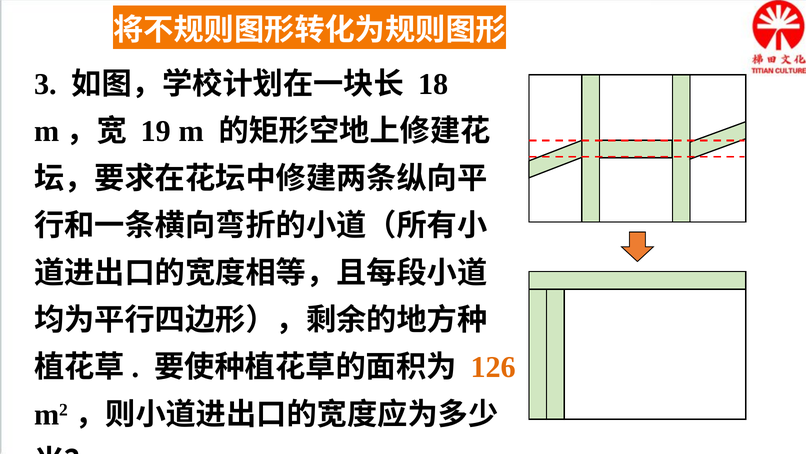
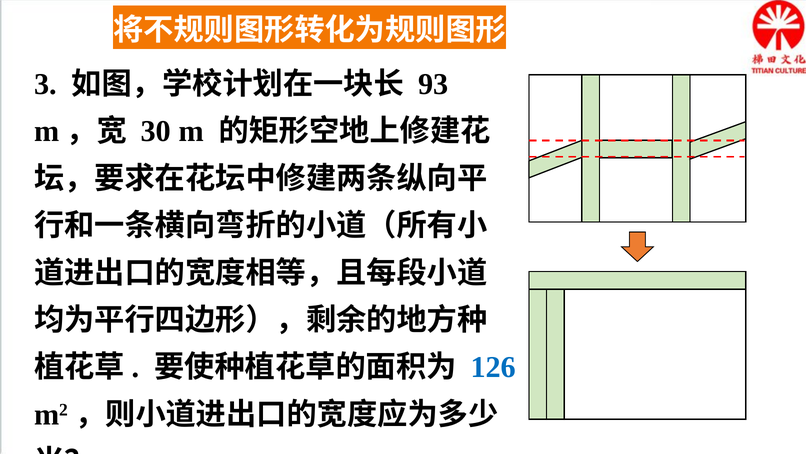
18: 18 -> 93 (433, 84)
19: 19 -> 30 (156, 131)
126 colour: orange -> blue (493, 367)
